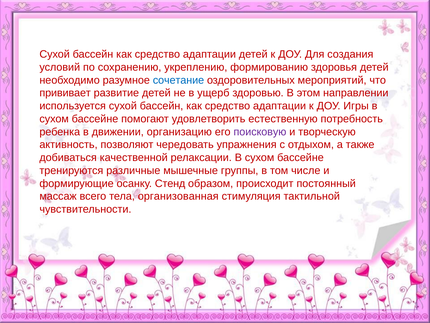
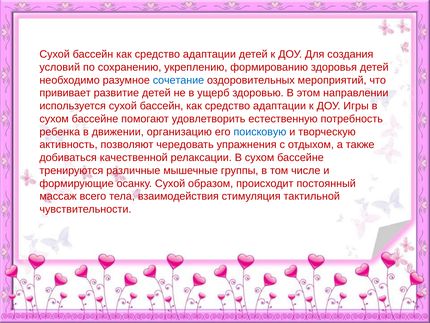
поисковую colour: purple -> blue (260, 132)
осанку Стенд: Стенд -> Сухой (170, 183)
организованная: организованная -> взаимодействия (178, 196)
